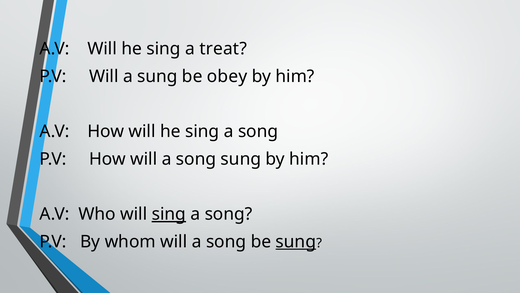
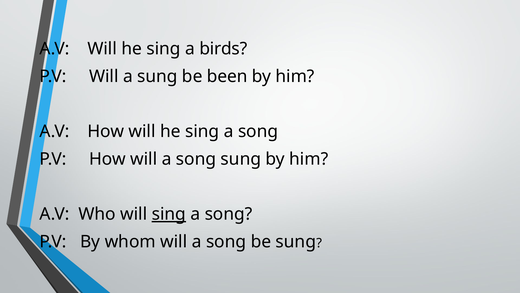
treat: treat -> birds (223, 49)
obey: obey -> been (227, 76)
sung underline: present -> none (296, 241)
